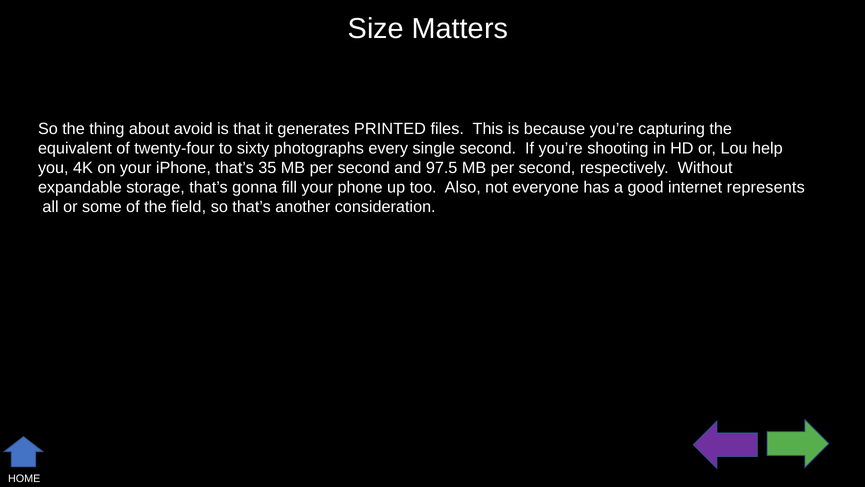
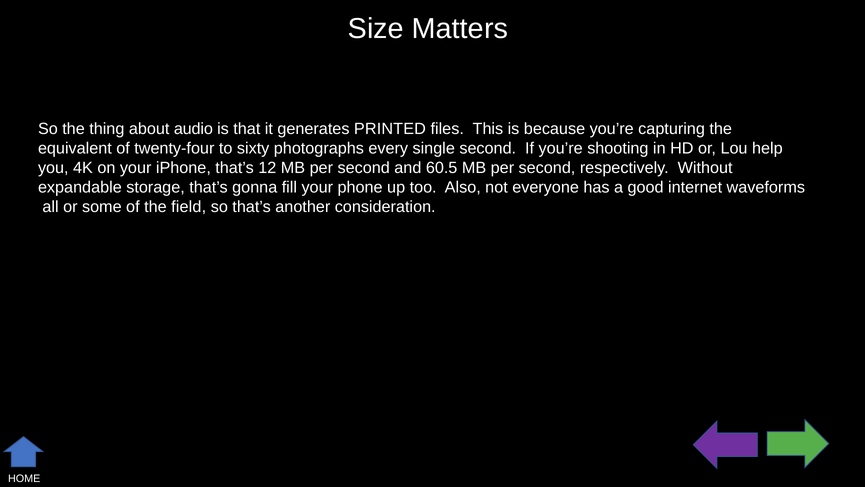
avoid: avoid -> audio (193, 129)
35: 35 -> 12 (267, 168)
97.5: 97.5 -> 60.5 (442, 168)
represents: represents -> waveforms (766, 187)
